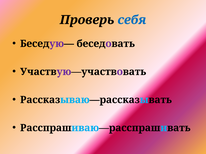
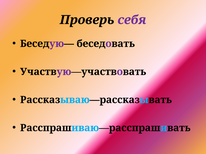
себя colour: blue -> purple (132, 20)
